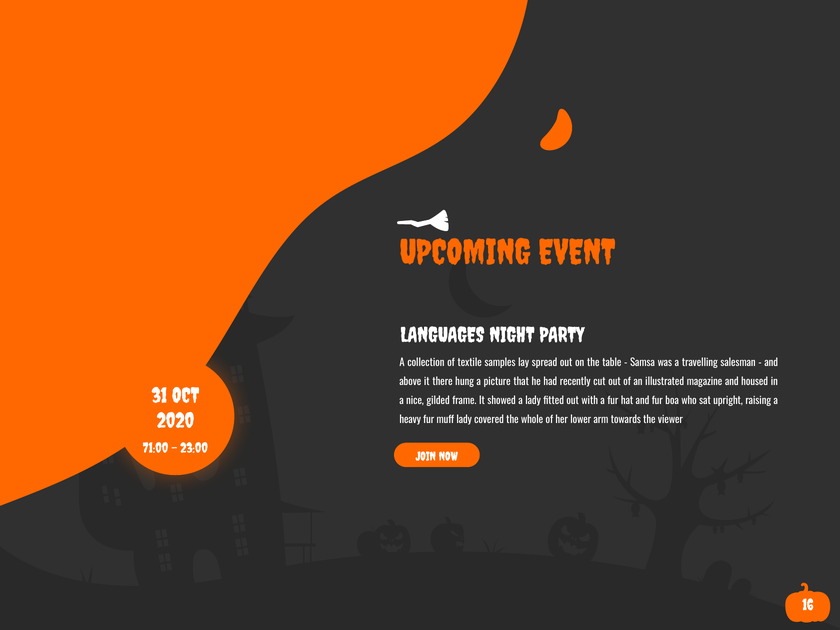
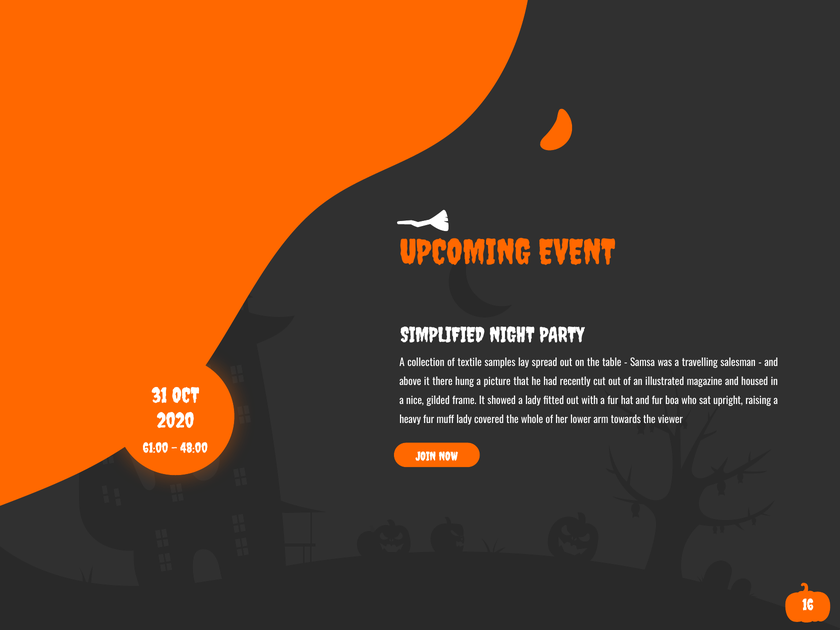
LANGUAGES: LANGUAGES -> SIMPLIFIED (443, 335)
71:00: 71:00 -> 61:00 (156, 448)
23:00: 23:00 -> 48:00 (194, 448)
